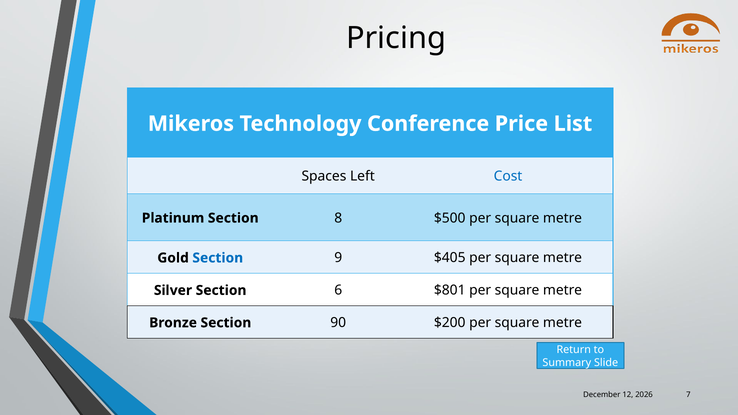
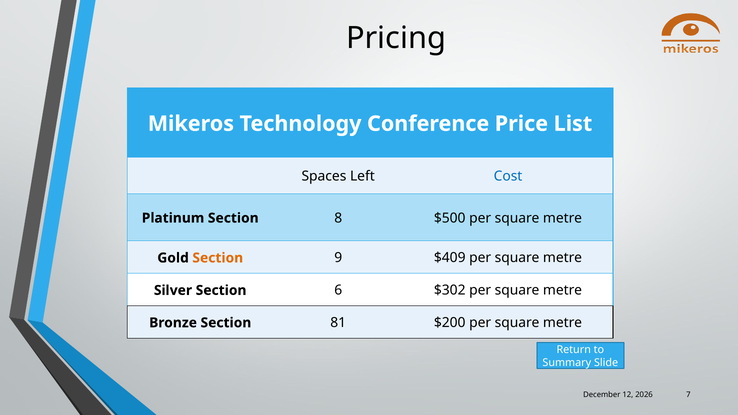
Section colour: blue -> orange (218, 258)
$405: $405 -> $409 (450, 258)
$801: $801 -> $302 (450, 290)
90: 90 -> 81 (338, 323)
